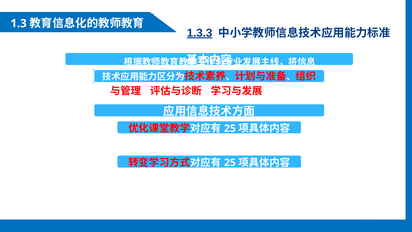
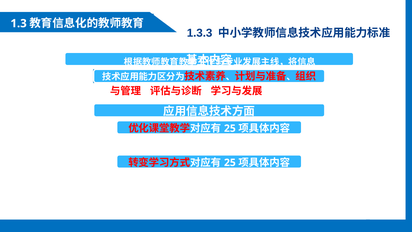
1.3.3 underline: present -> none (200, 33)
